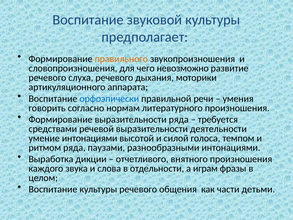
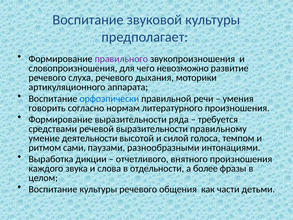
правильного colour: orange -> purple (121, 59)
деятельности: деятельности -> правильному (218, 129)
умение интонациями: интонациями -> деятельности (90, 138)
ритмом ряда: ряда -> сами (74, 147)
играм: играм -> более (205, 168)
